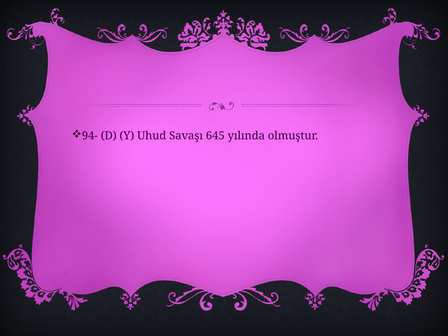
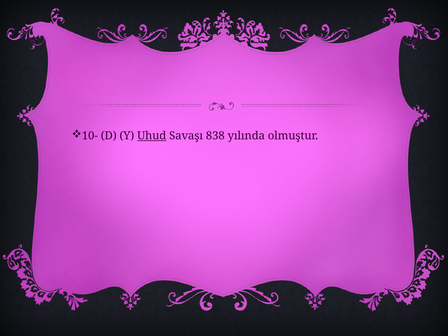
94-: 94- -> 10- (90, 136)
Uhud underline: none -> present (152, 136)
645: 645 -> 838 (215, 136)
